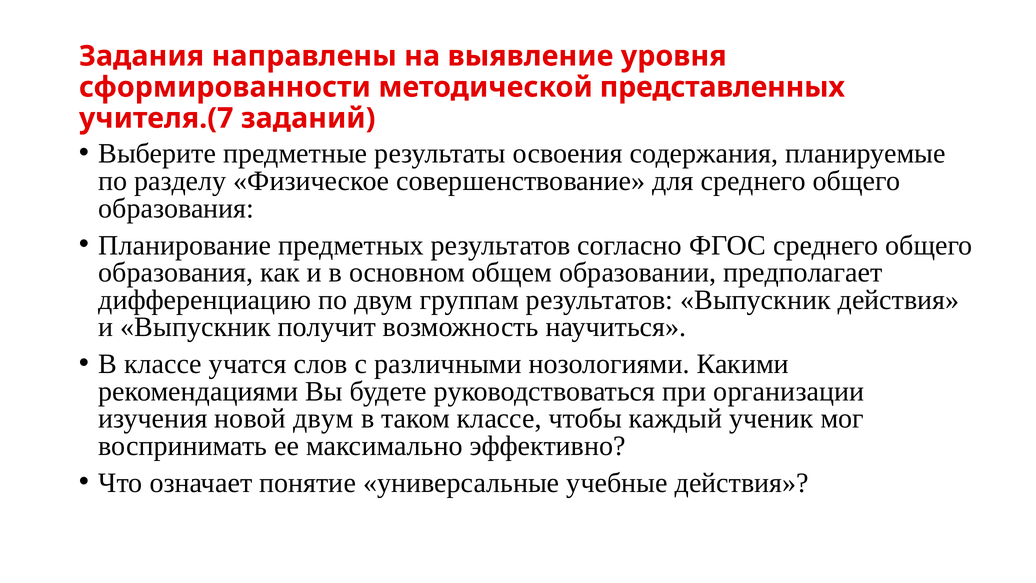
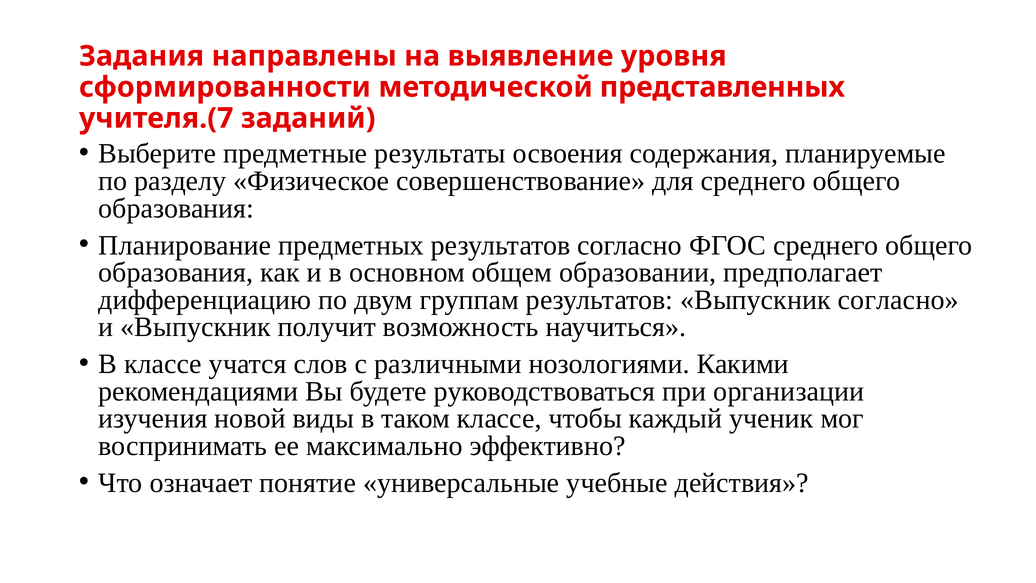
Выпускник действия: действия -> согласно (898, 300)
новой двум: двум -> виды (323, 418)
